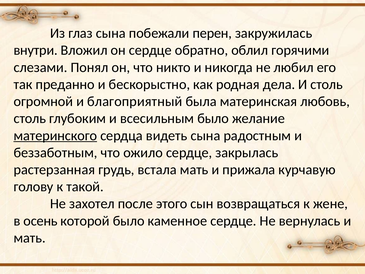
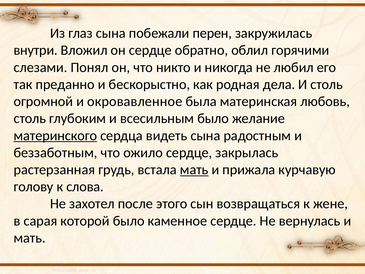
благоприятный: благоприятный -> окровавленное (135, 101)
мать underline: none -> present (194, 170)
такой: такой -> слова (85, 187)
осень: осень -> сарая (40, 221)
